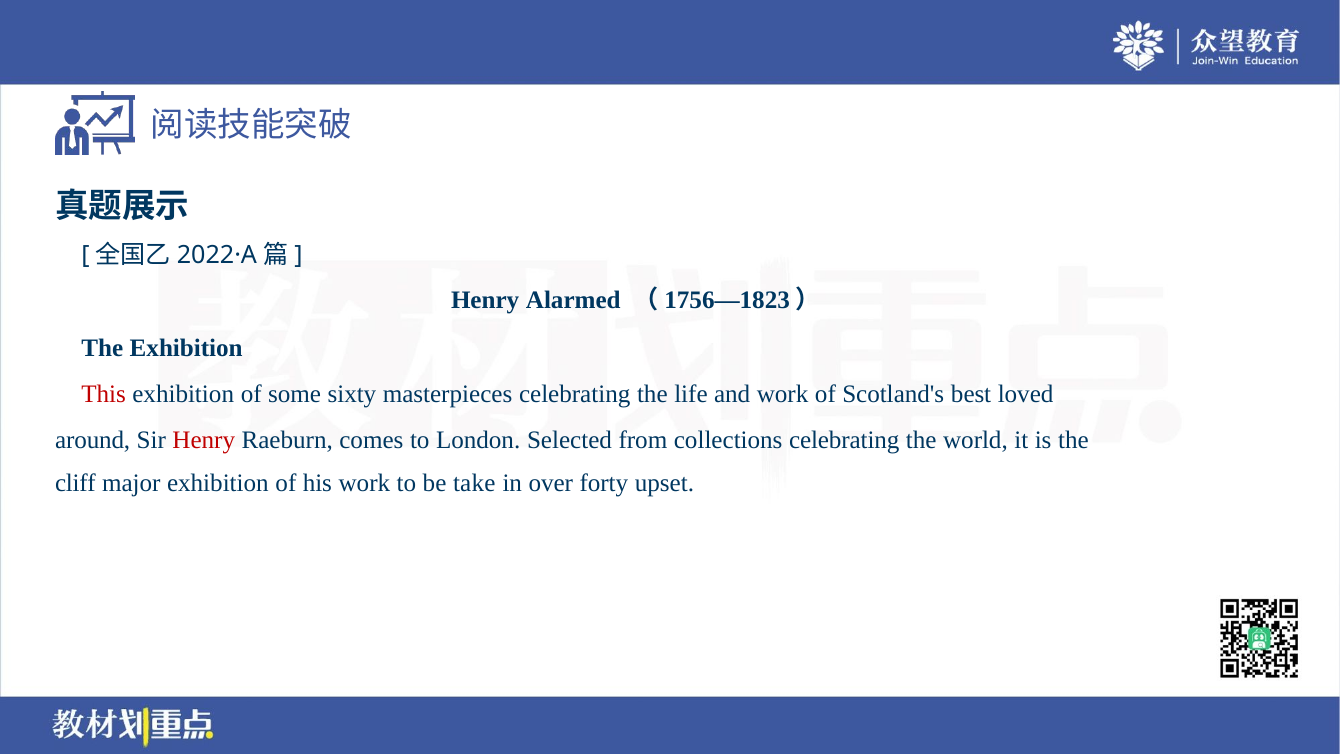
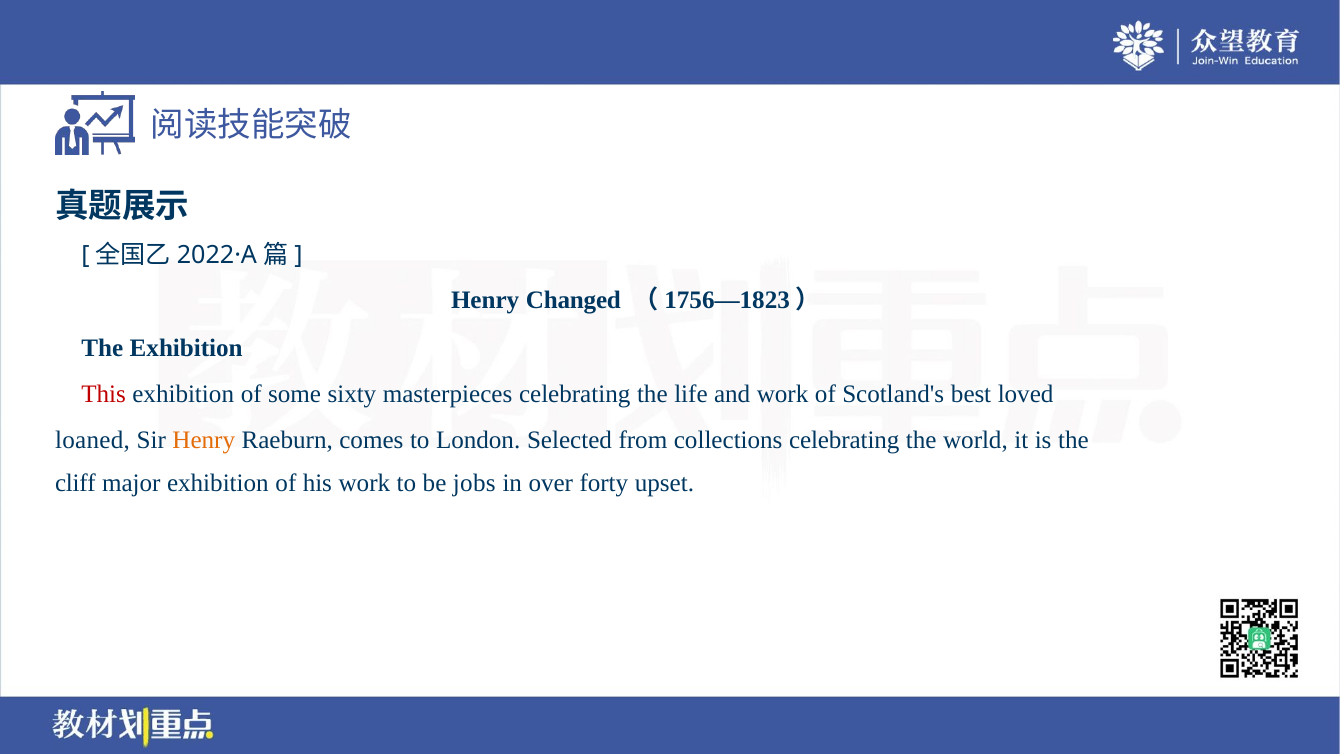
Alarmed: Alarmed -> Changed (573, 300)
around: around -> loaned (93, 440)
Henry colour: red -> orange (204, 440)
take: take -> jobs (474, 483)
